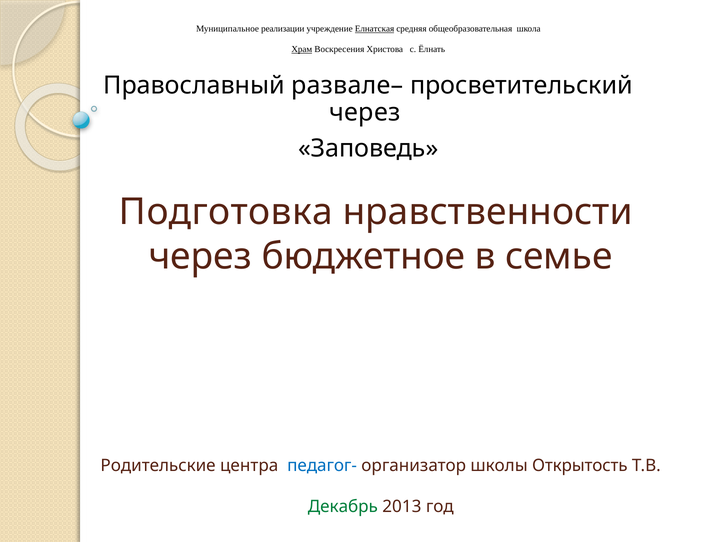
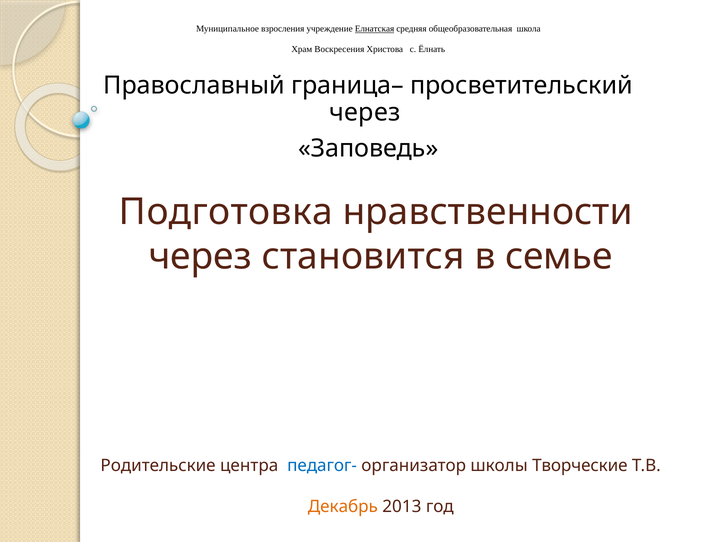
реализации: реализации -> взросления (283, 29)
Храм underline: present -> none (302, 49)
развале–: развале– -> граница– (348, 85)
бюджетное: бюджетное -> становится (363, 257)
Открытость: Открытость -> Творческие (580, 466)
Декабрь colour: green -> orange (343, 507)
